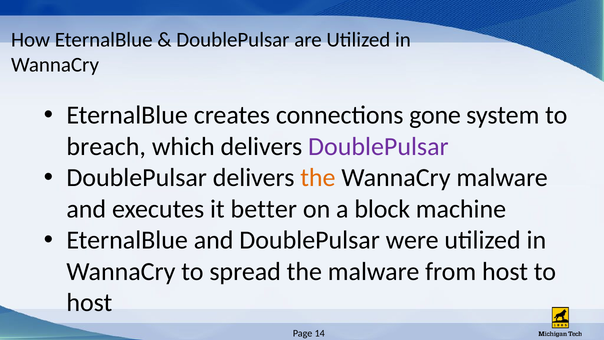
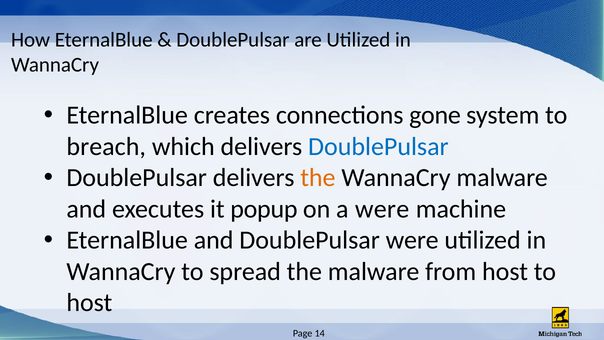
DoublePulsar colour: purple -> blue (378, 146)
better: better -> popup (264, 209)
a block: block -> were (382, 209)
